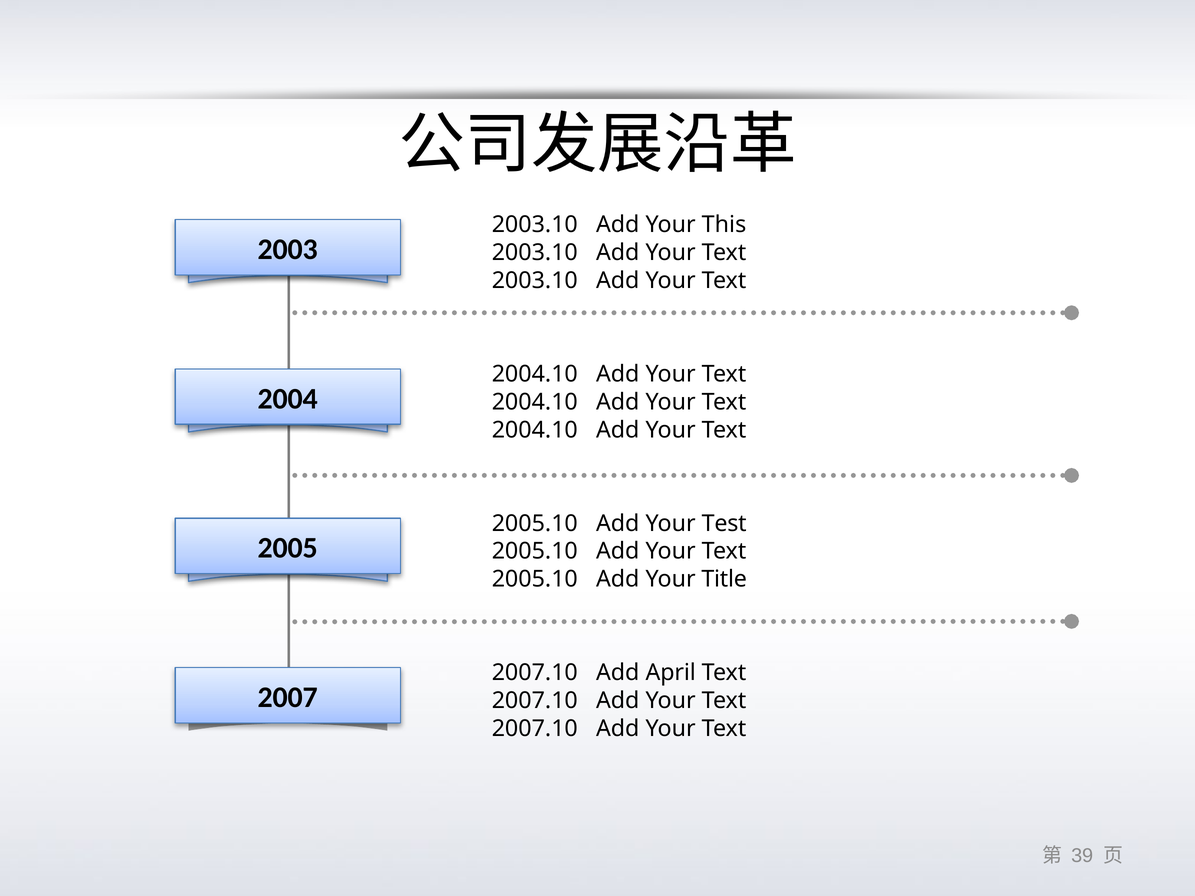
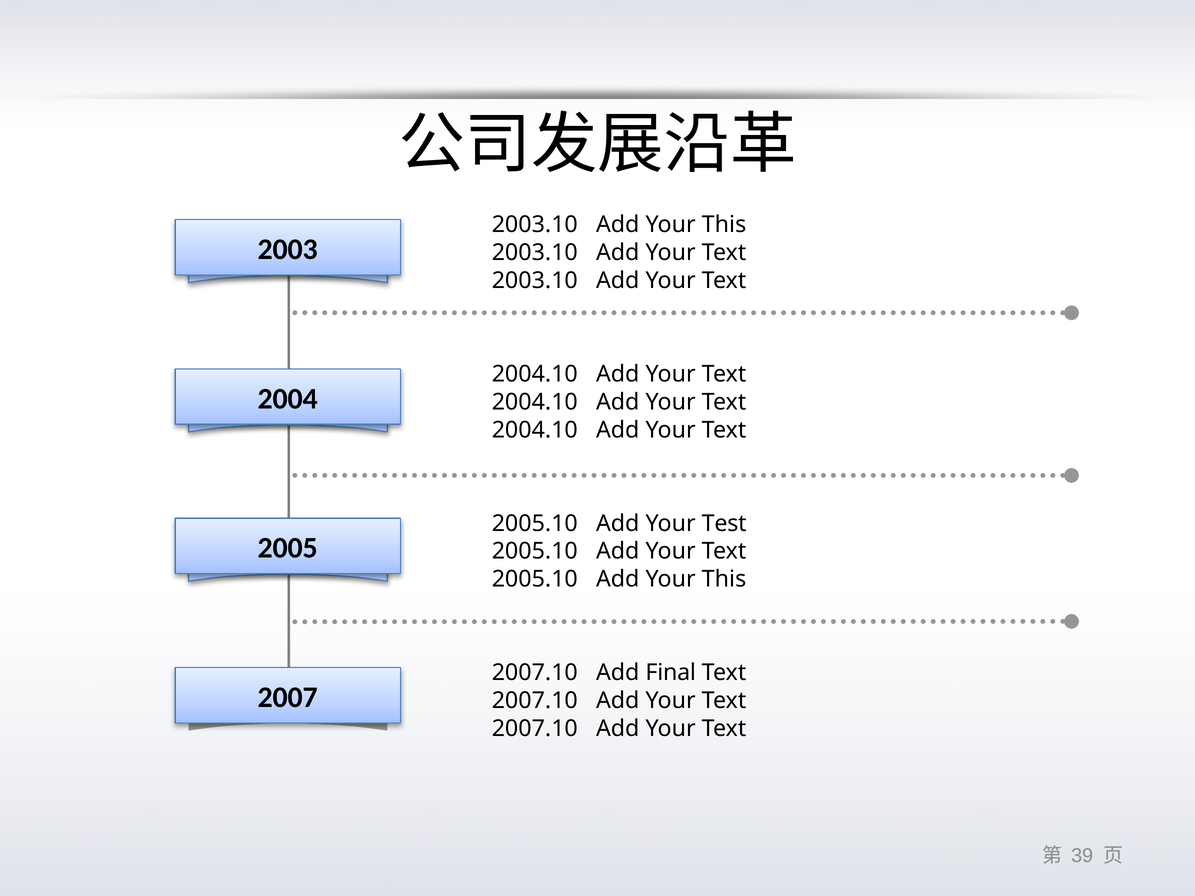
2005.10 Add Your Title: Title -> This (724, 579)
April: April -> Final (671, 673)
